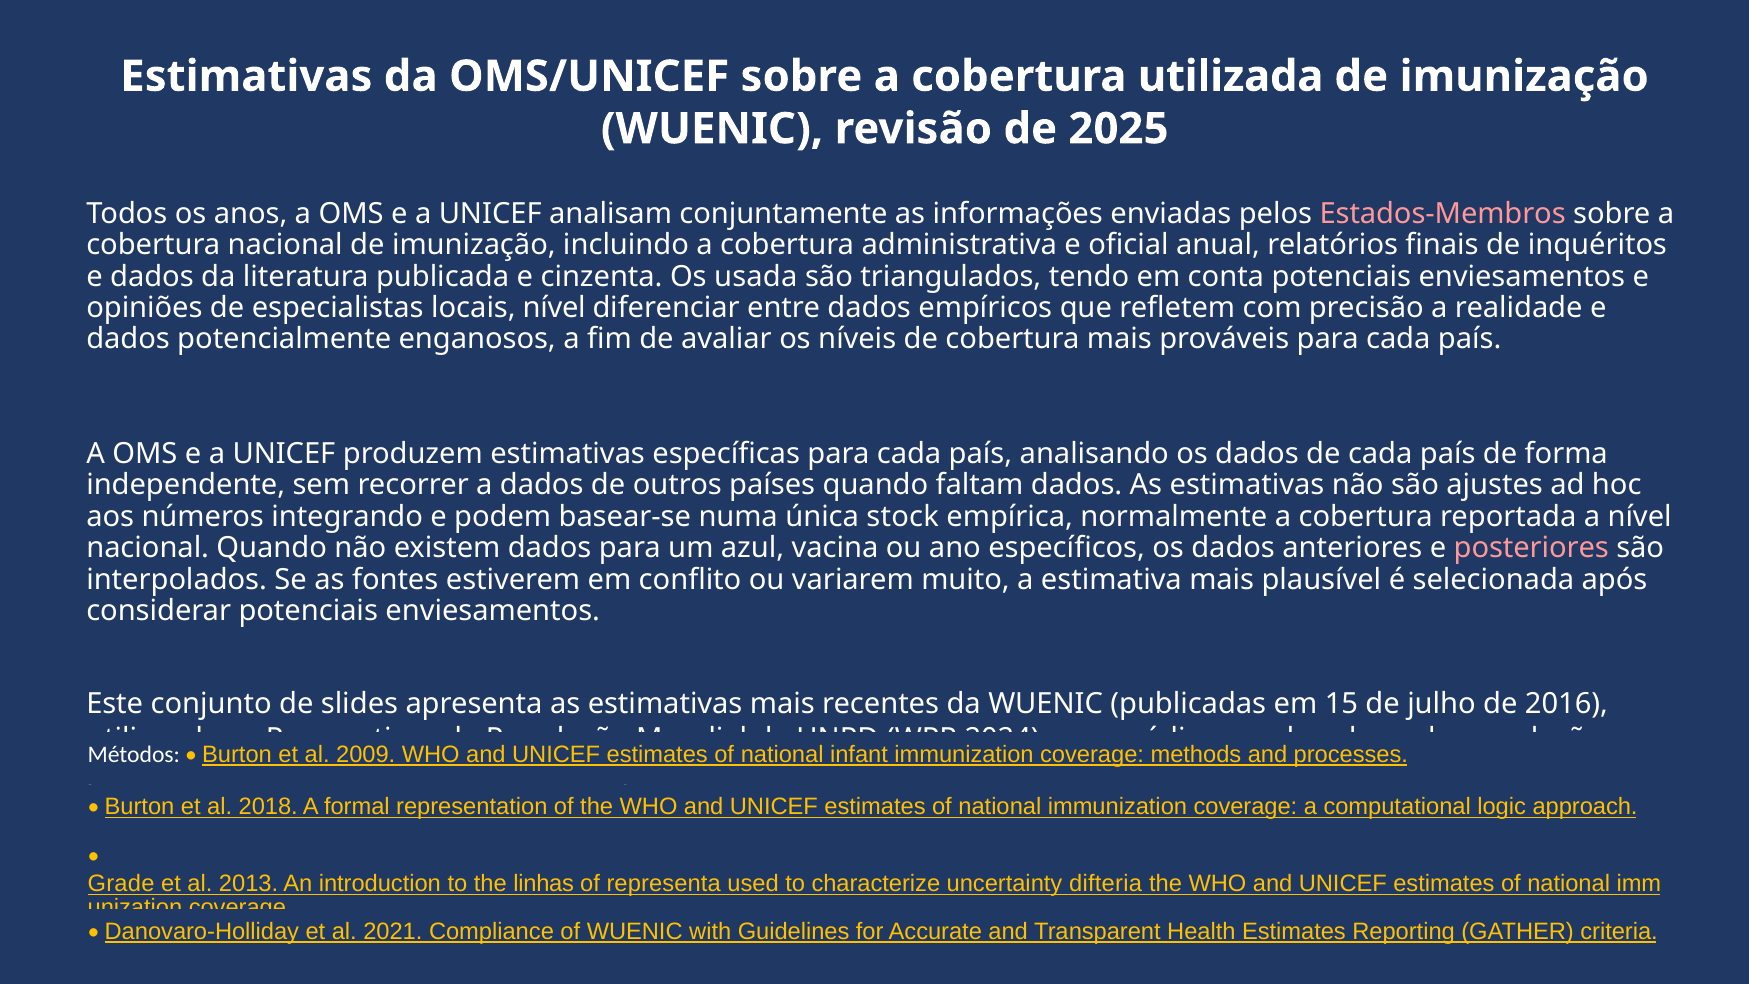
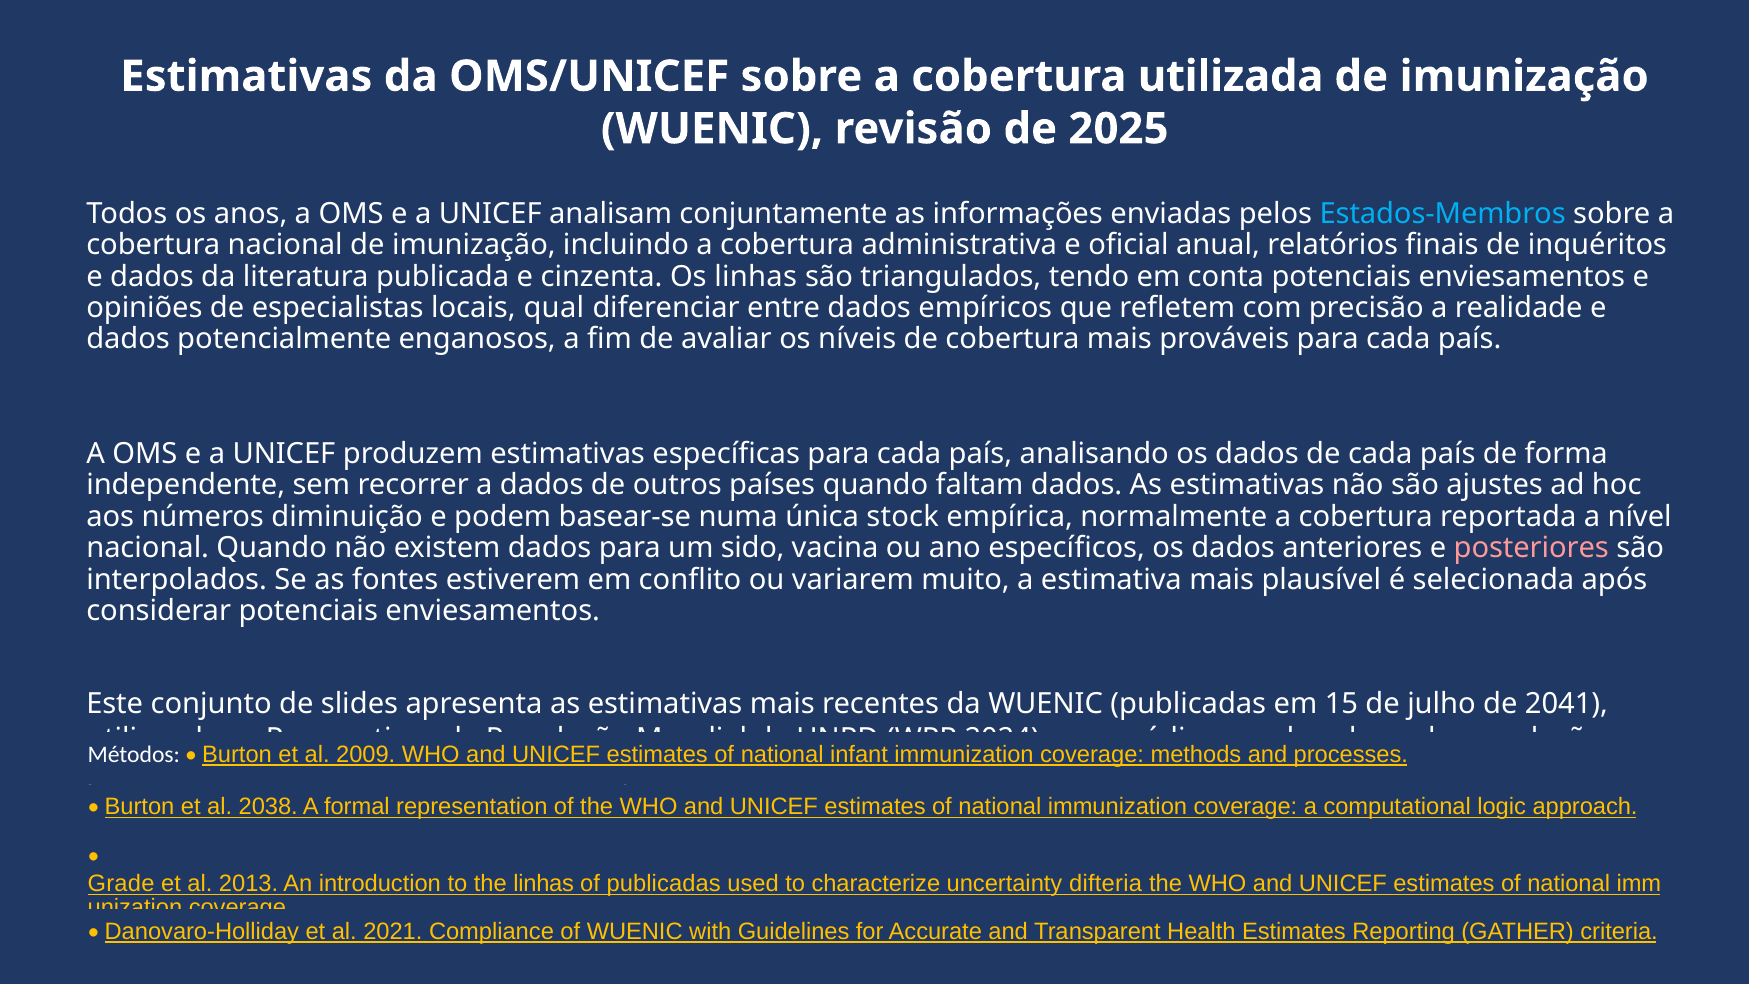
Estados-Membros colour: pink -> light blue (1443, 213)
Os usada: usada -> linhas (756, 276)
locais nível: nível -> qual (554, 308)
integrando: integrando -> diminuição (347, 517)
azul: azul -> sido (753, 548)
2016: 2016 -> 2041 (1566, 704)
2018: 2018 -> 2038 (268, 807)
of representa: representa -> publicadas (664, 884)
